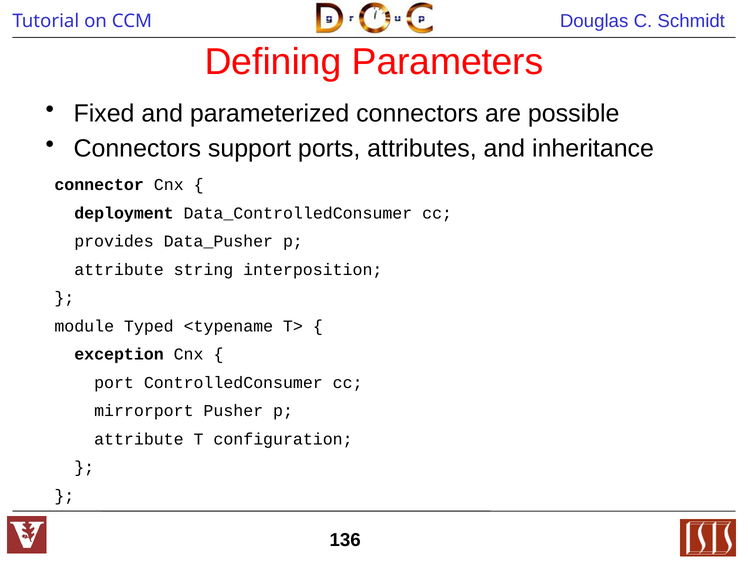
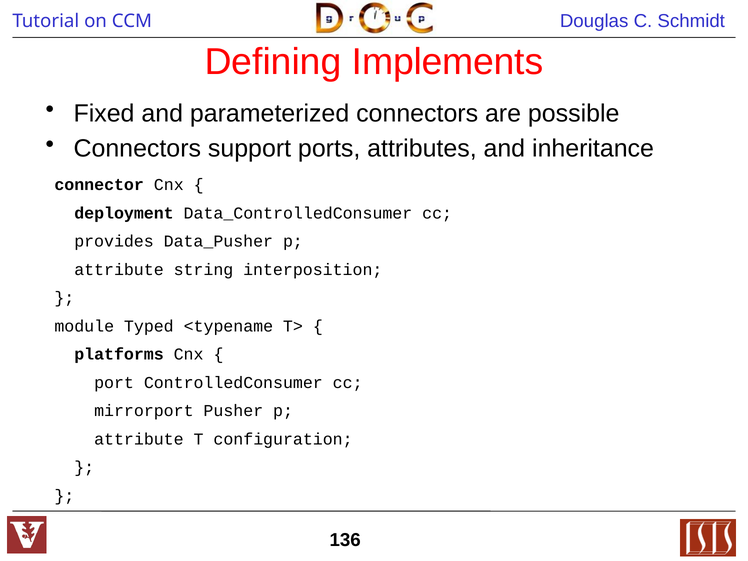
Parameters: Parameters -> Implements (448, 62)
exception: exception -> platforms (119, 354)
